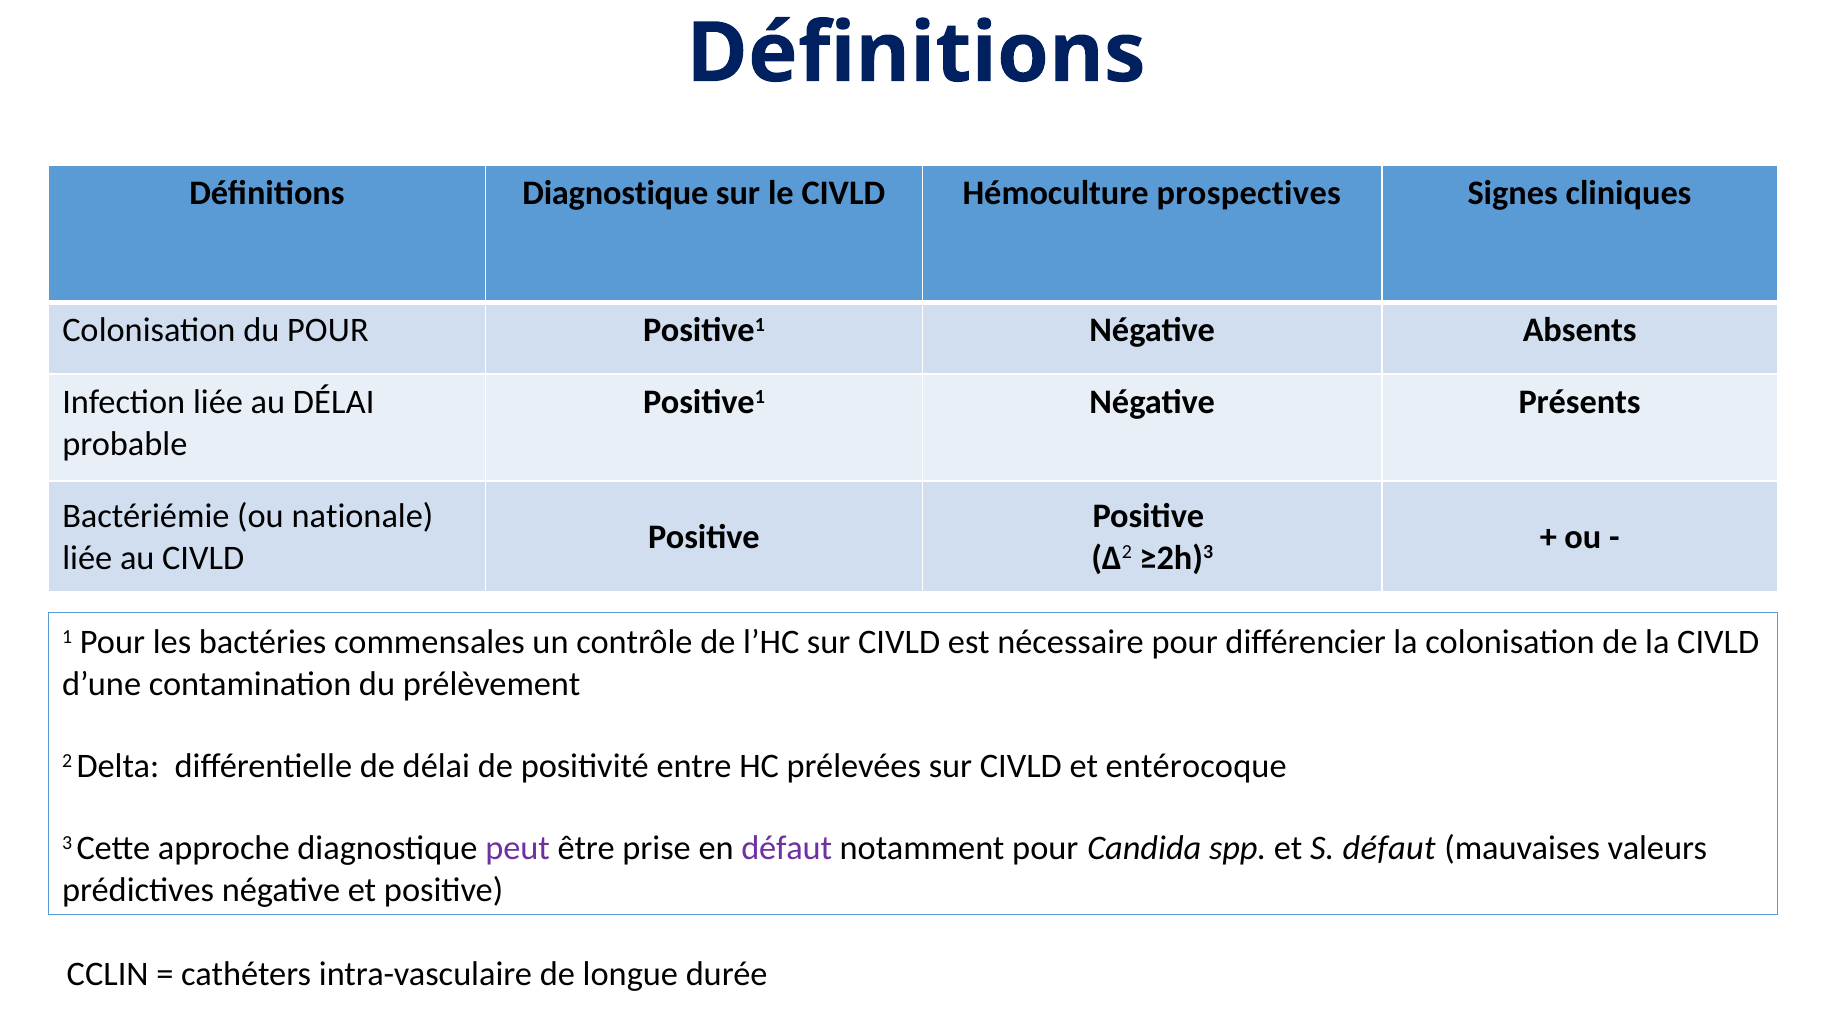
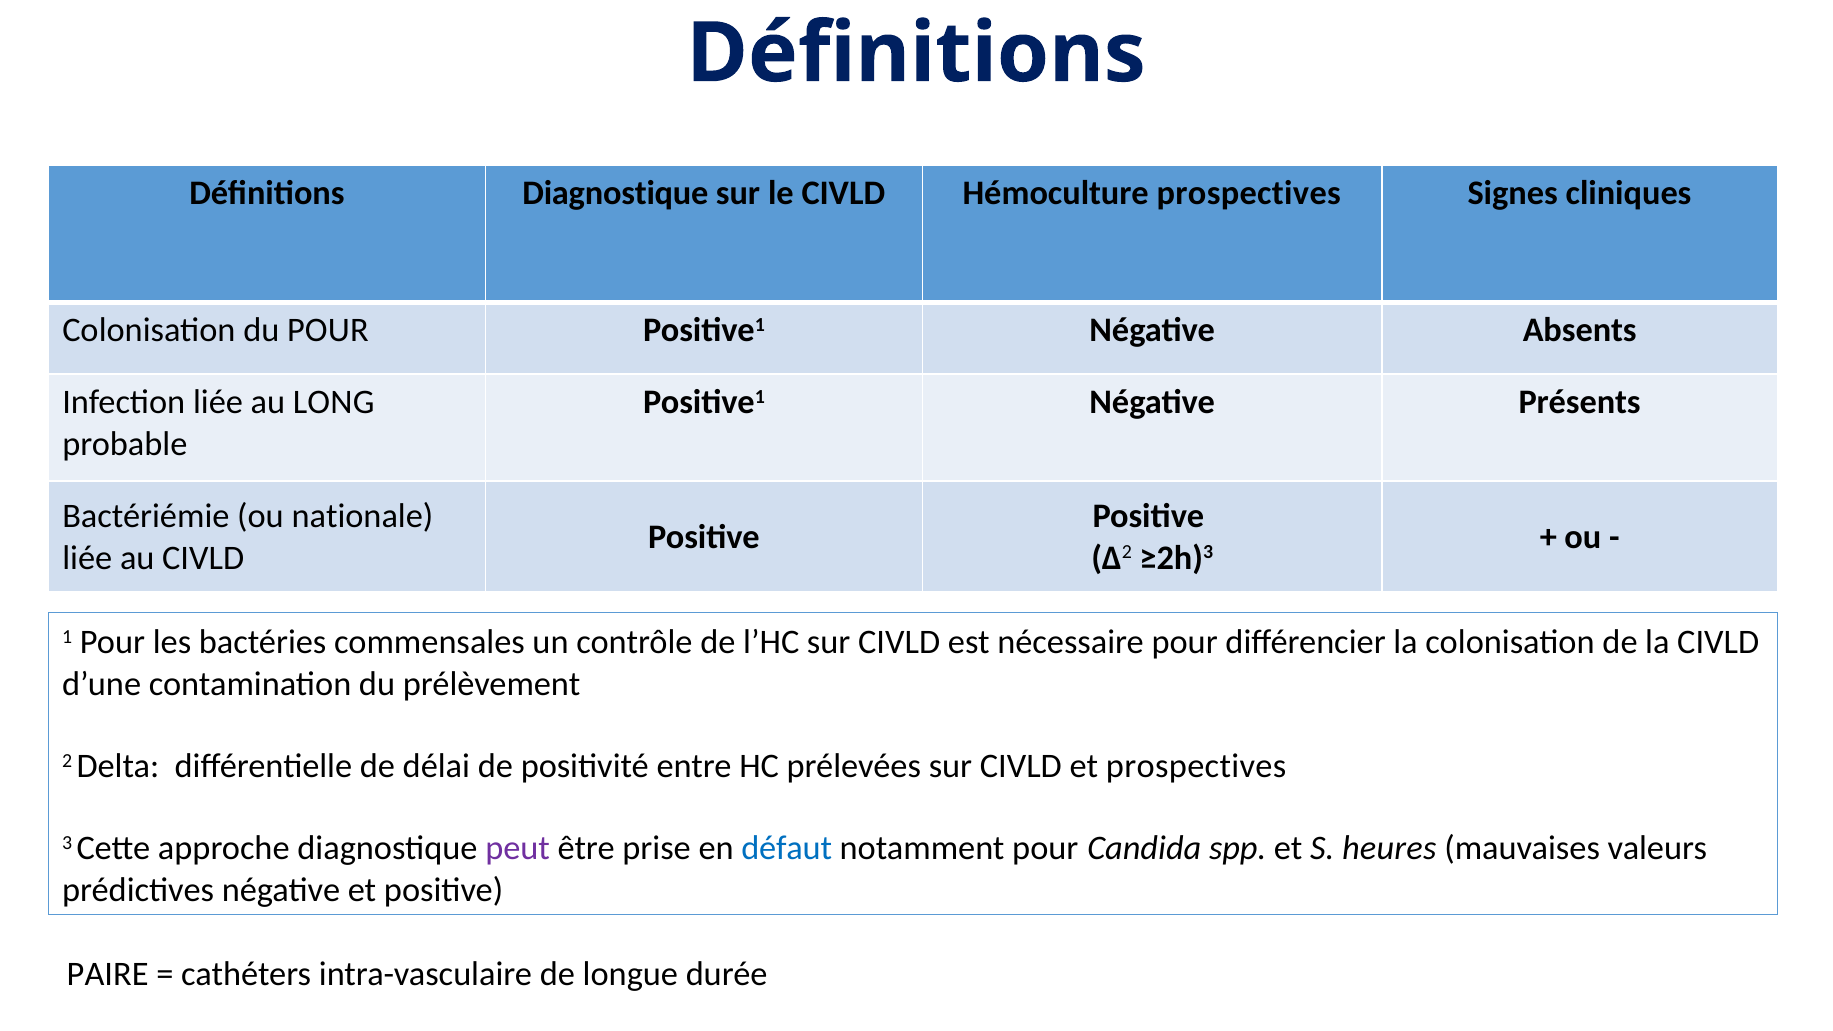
au DÉLAI: DÉLAI -> LONG (334, 402)
et entérocoque: entérocoque -> prospectives (1196, 766)
défaut colour: purple -> blue (787, 849)
S défaut: défaut -> heures (1389, 849)
CCLIN: CCLIN -> PAIRE (108, 974)
